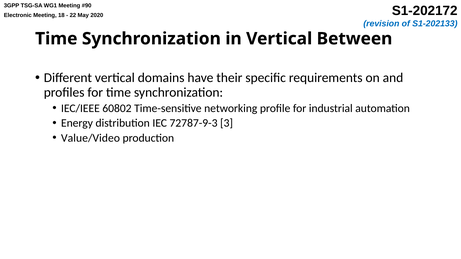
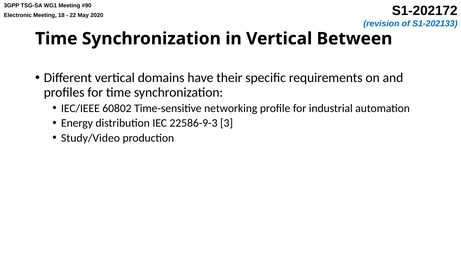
72787-9-3: 72787-9-3 -> 22586-9-3 (194, 123)
Value/Video: Value/Video -> Study/Video (91, 138)
